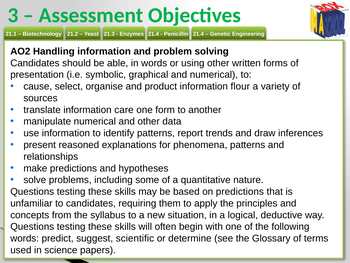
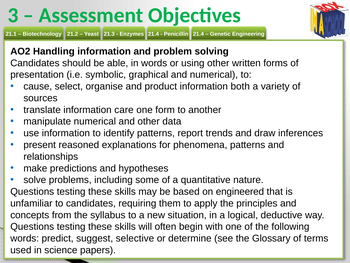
flour: flour -> both (240, 86)
on predictions: predictions -> engineered (240, 191)
scientific: scientific -> selective (135, 238)
